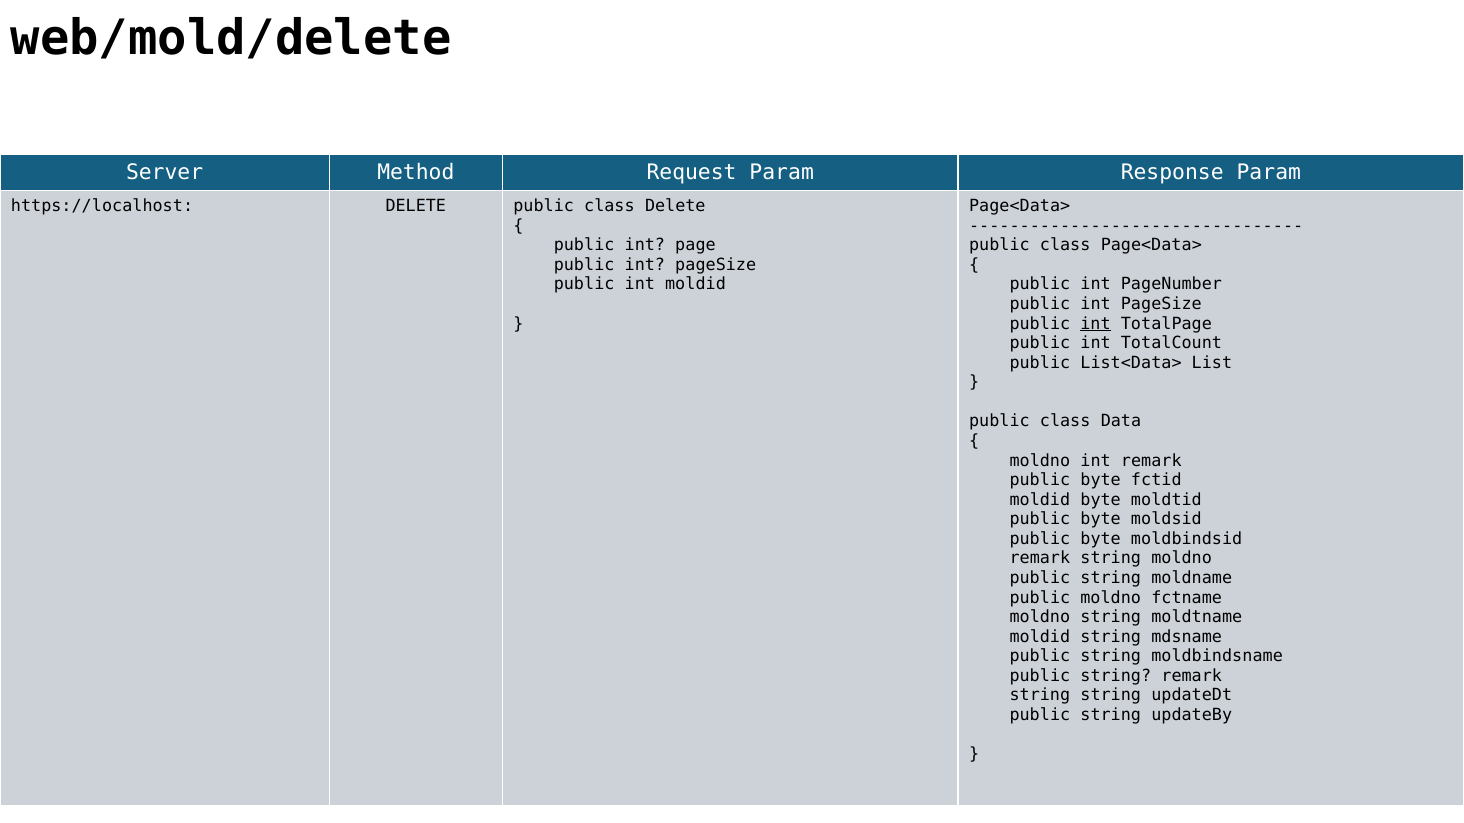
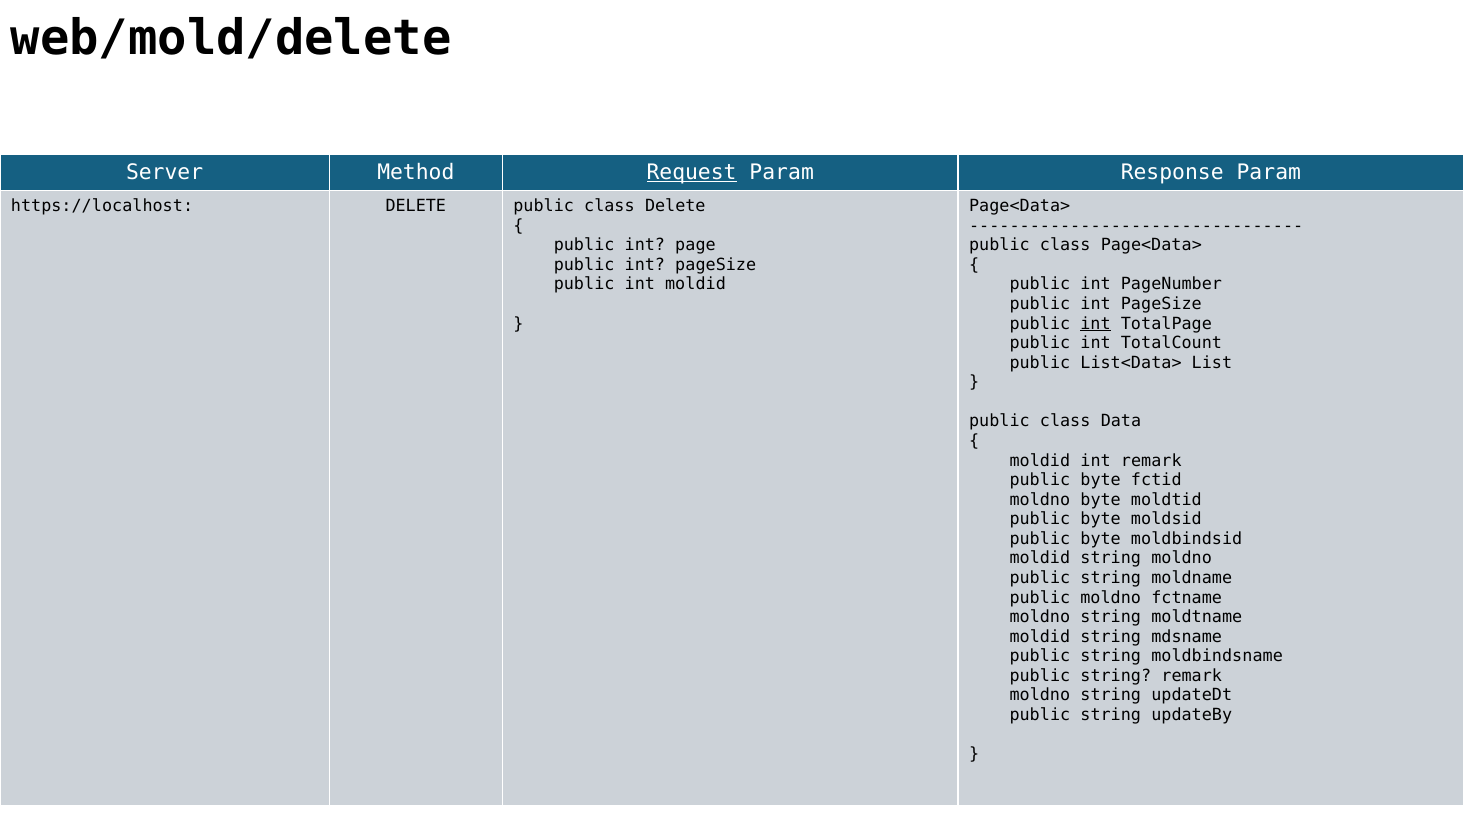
Request underline: none -> present (692, 172)
moldno: moldno -> moldid (1040, 461)
moldid: moldid -> moldno (1040, 500)
remark: remark -> moldid (1040, 559)
string: string -> moldno (1040, 696)
